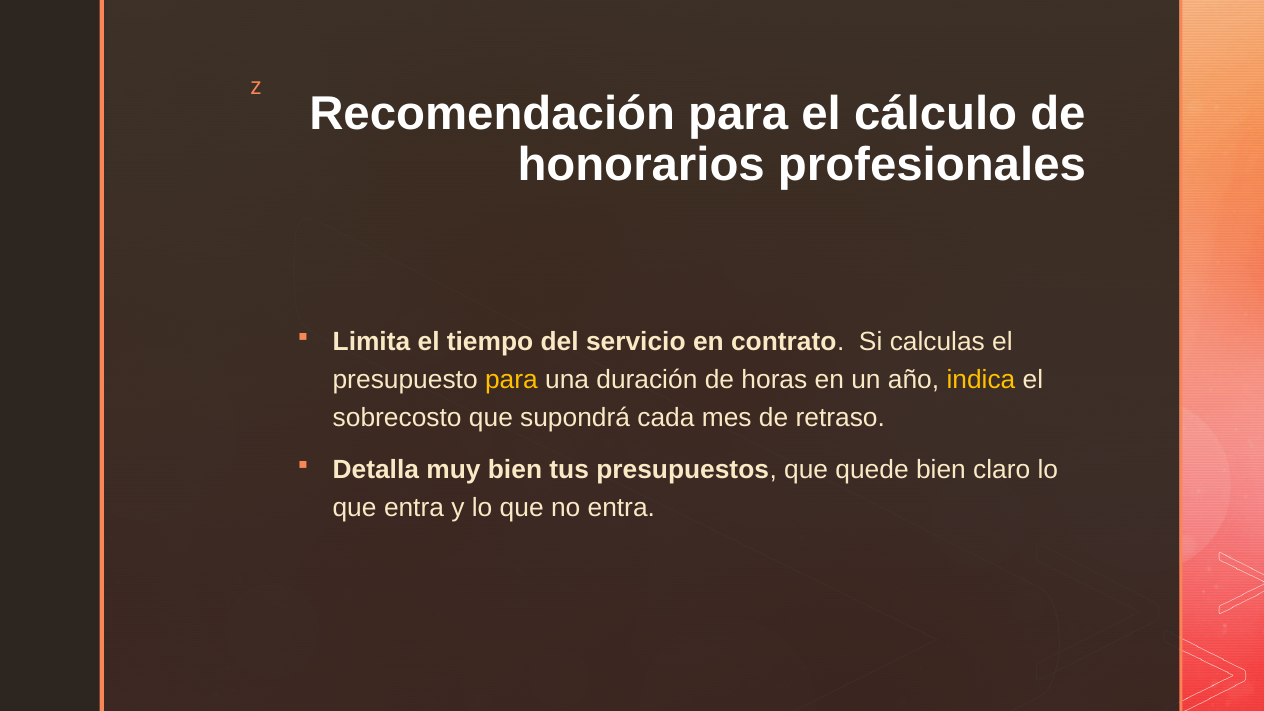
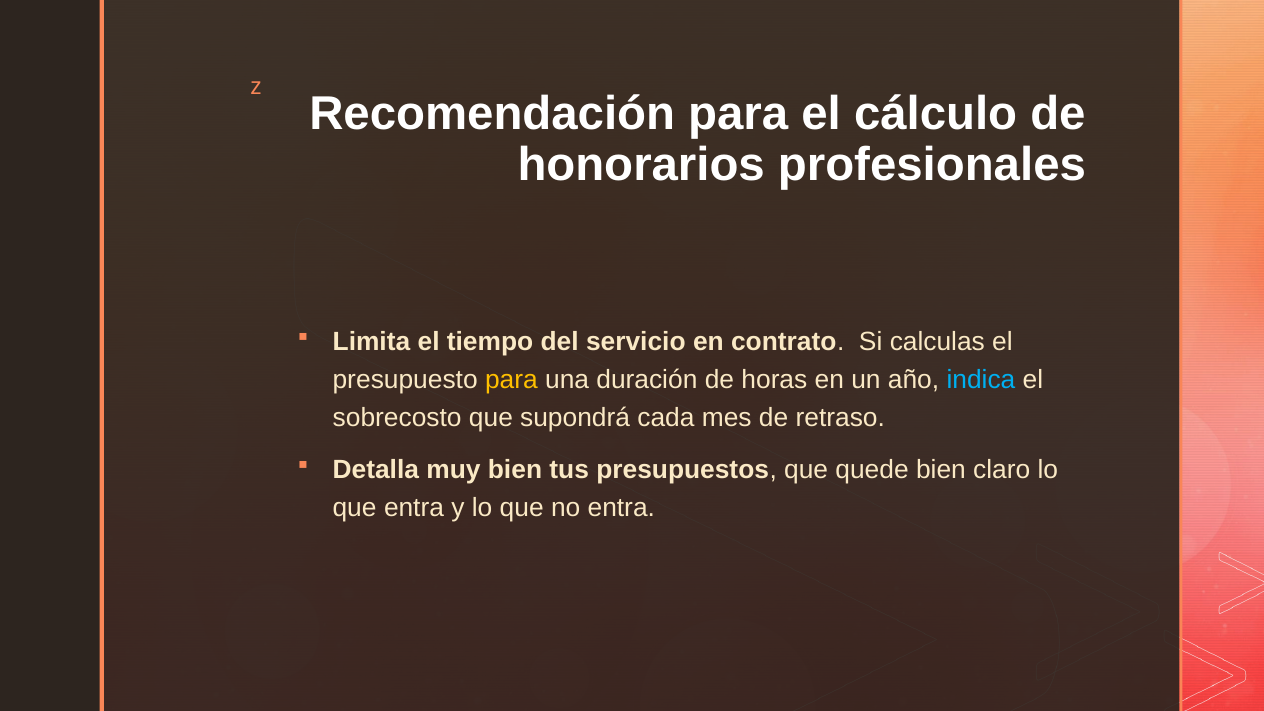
indica colour: yellow -> light blue (981, 380)
